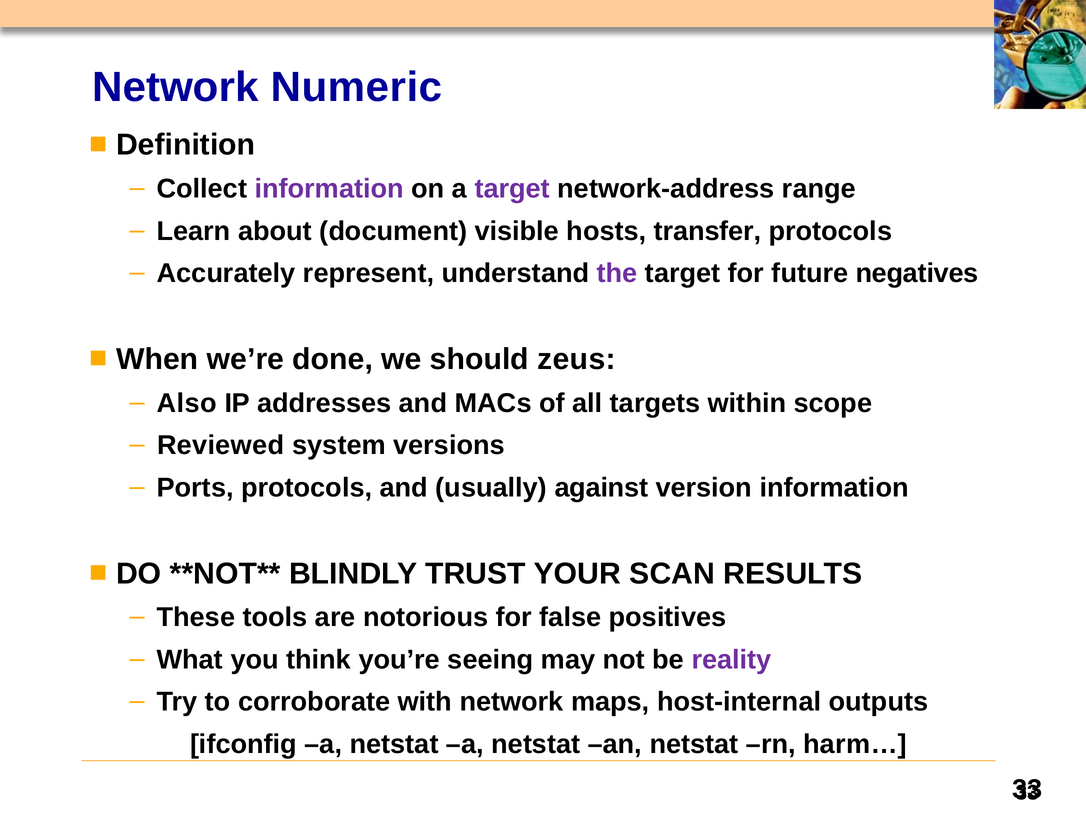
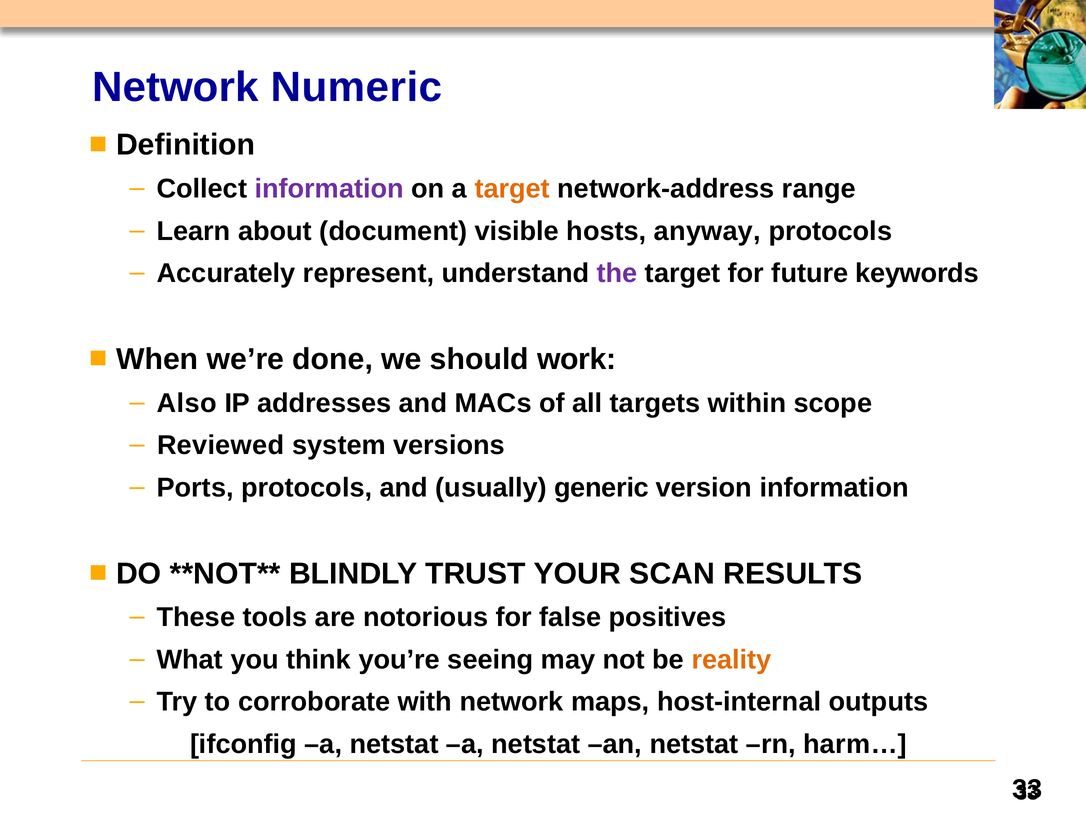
target colour: purple -> orange (512, 189)
transfer: transfer -> anyway (707, 231)
negatives: negatives -> keywords (917, 273)
zeus: zeus -> work (577, 359)
against: against -> generic (601, 487)
reality colour: purple -> orange (732, 659)
